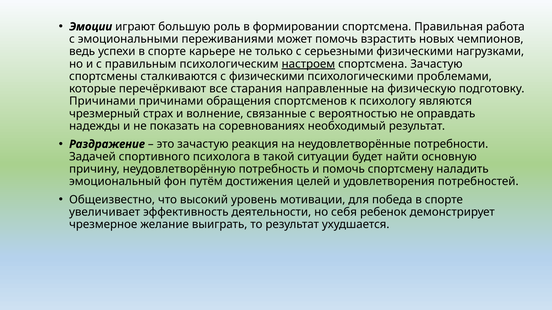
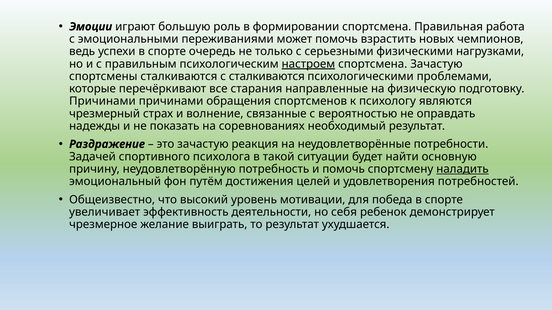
карьере: карьере -> очередь (212, 52)
с физическими: физическими -> сталкиваются (267, 76)
наладить underline: none -> present (462, 169)
